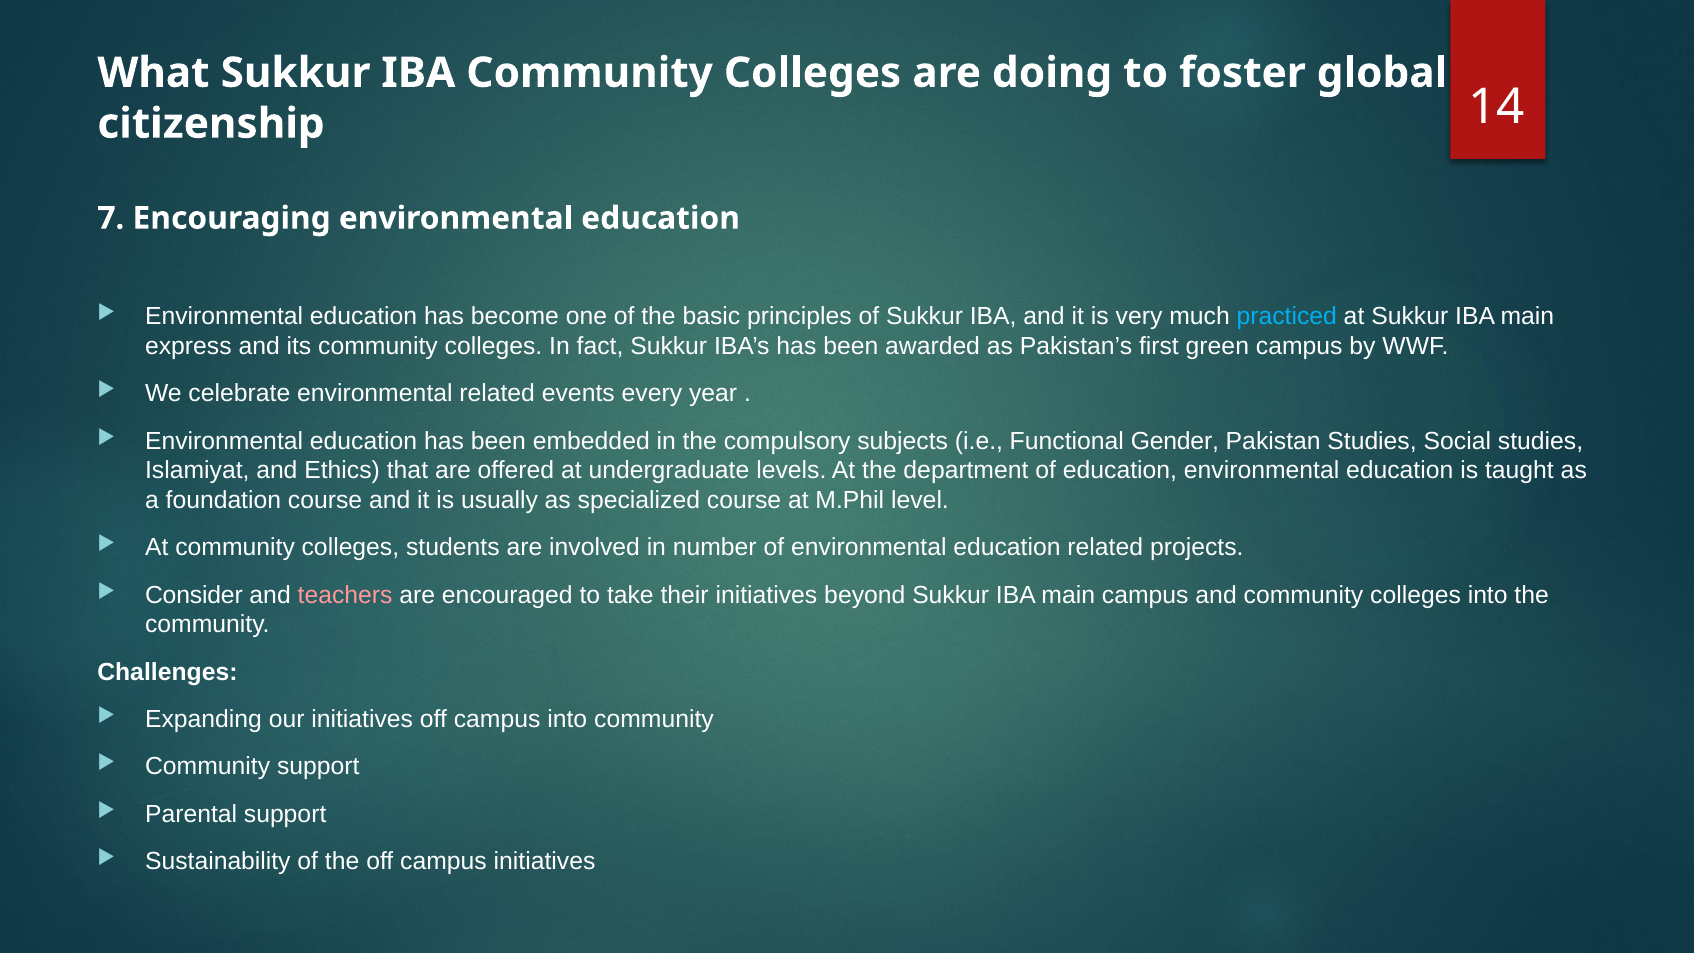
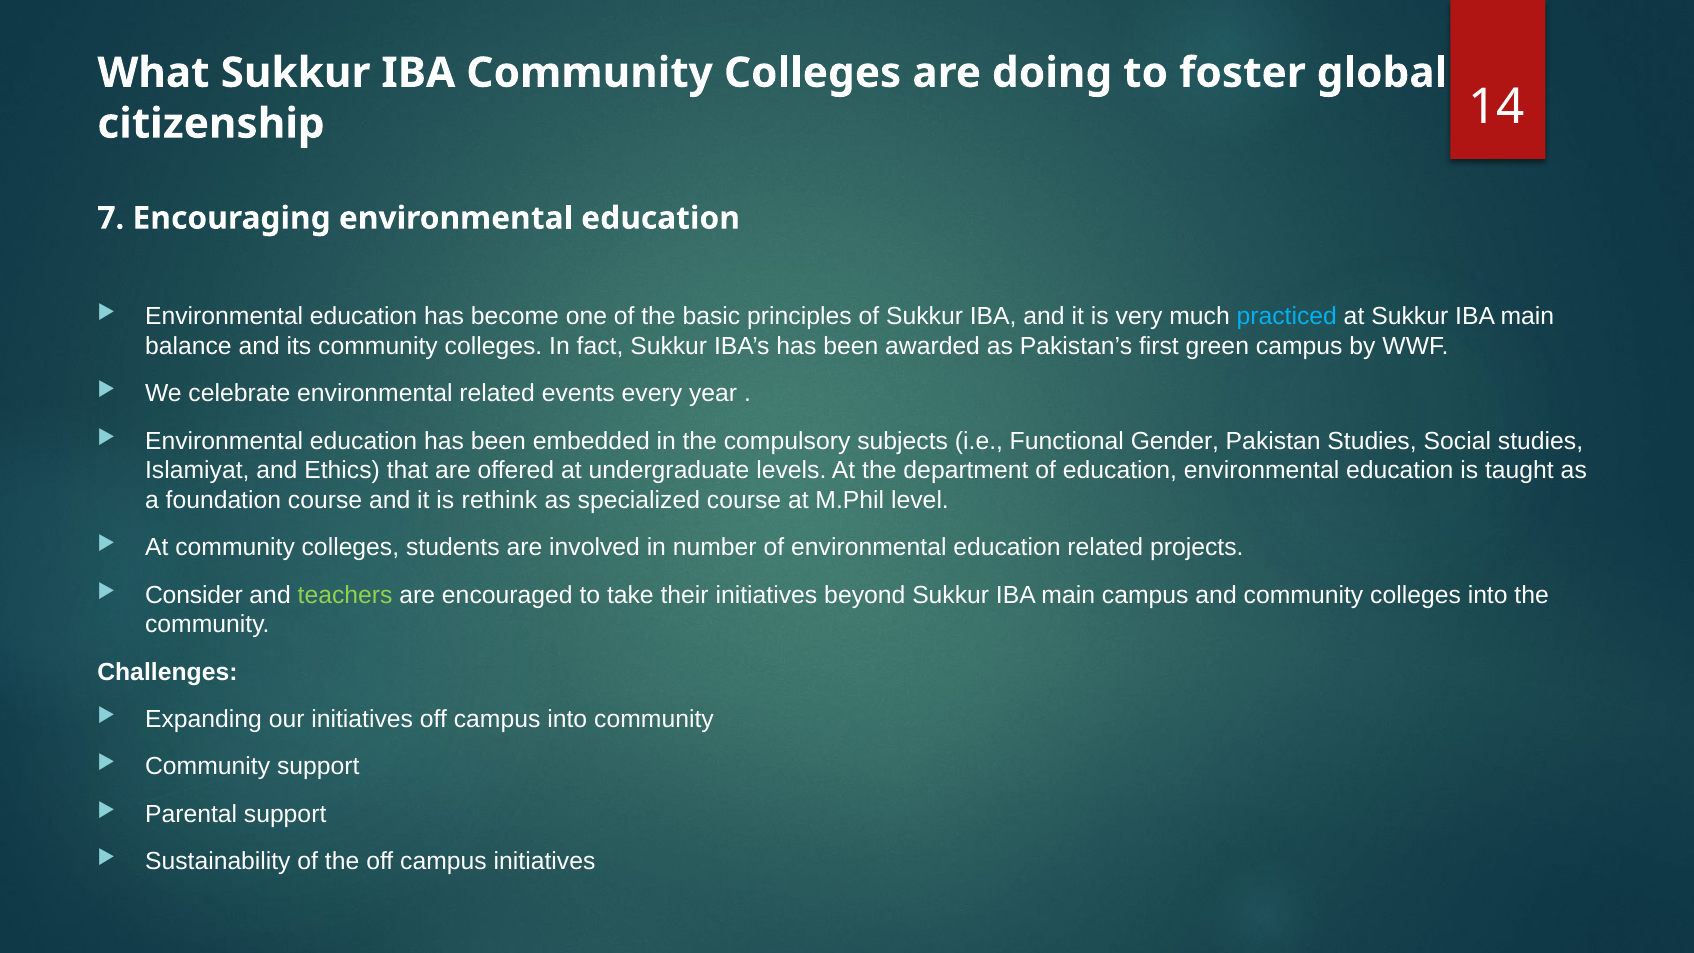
express: express -> balance (188, 346)
usually: usually -> rethink (499, 500)
teachers colour: pink -> light green (345, 595)
